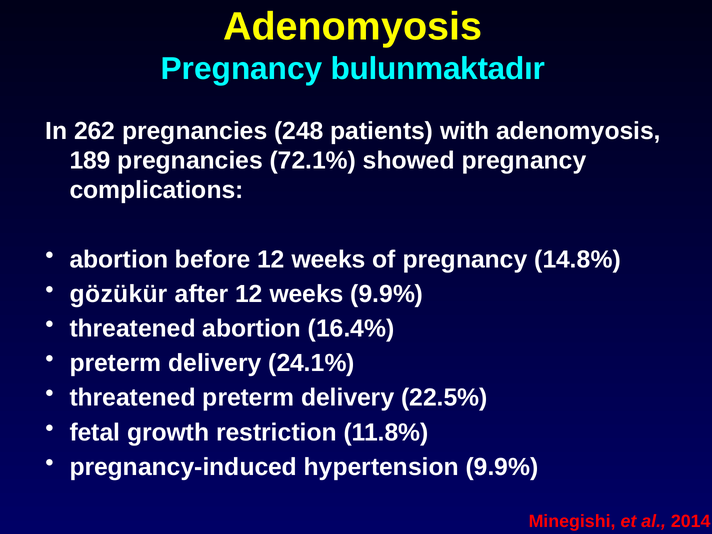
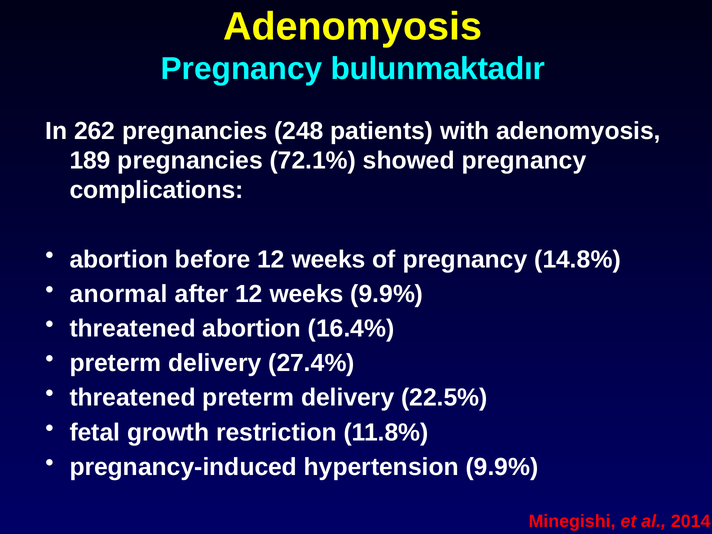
gözükür: gözükür -> anormal (119, 294)
24.1%: 24.1% -> 27.4% (312, 363)
